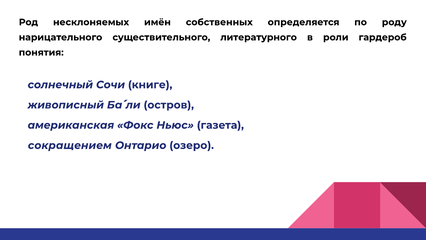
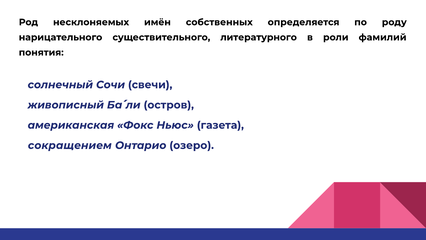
гардероб: гардероб -> фамилий (383, 37)
книге: книге -> свечи (150, 85)
